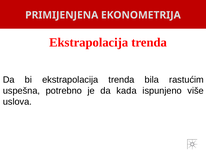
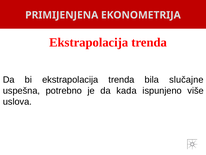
rastućim: rastućim -> slučajne (186, 79)
